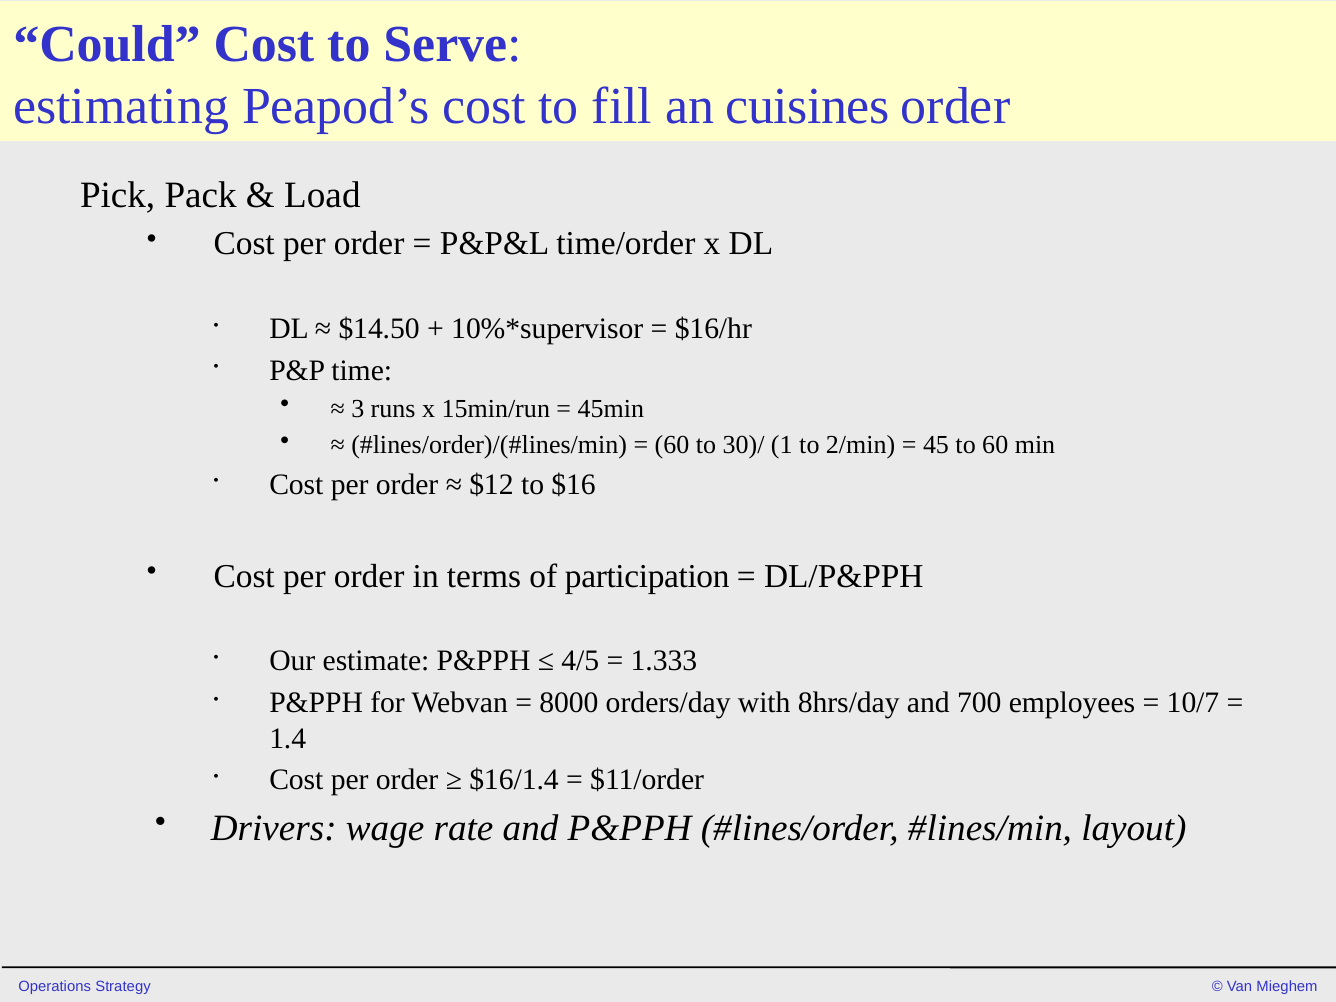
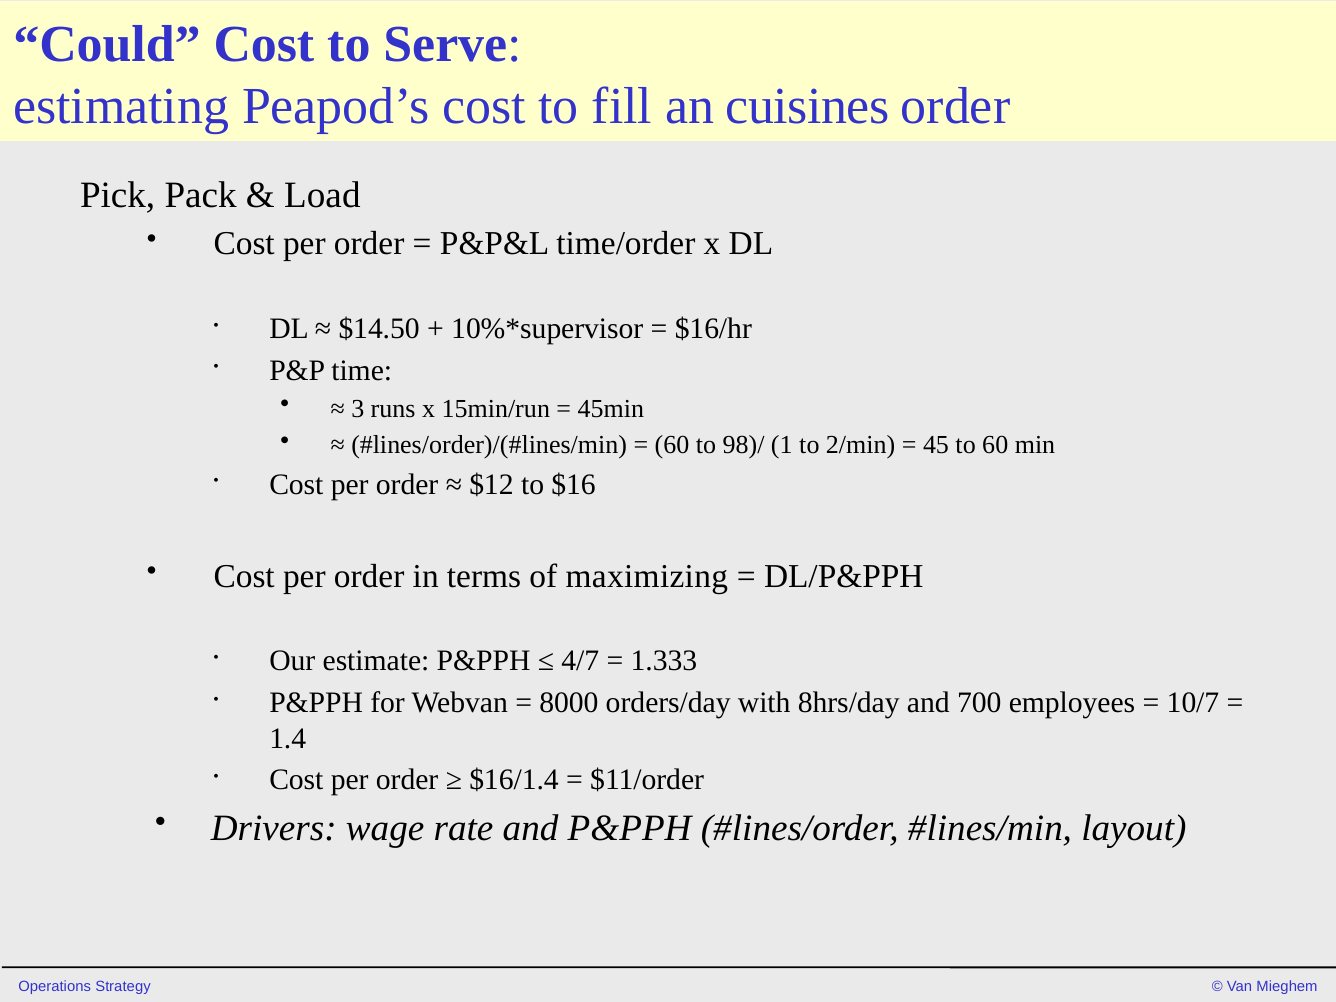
30)/: 30)/ -> 98)/ (744, 445)
participation: participation -> maximizing (647, 576)
4/5: 4/5 -> 4/7 (580, 661)
